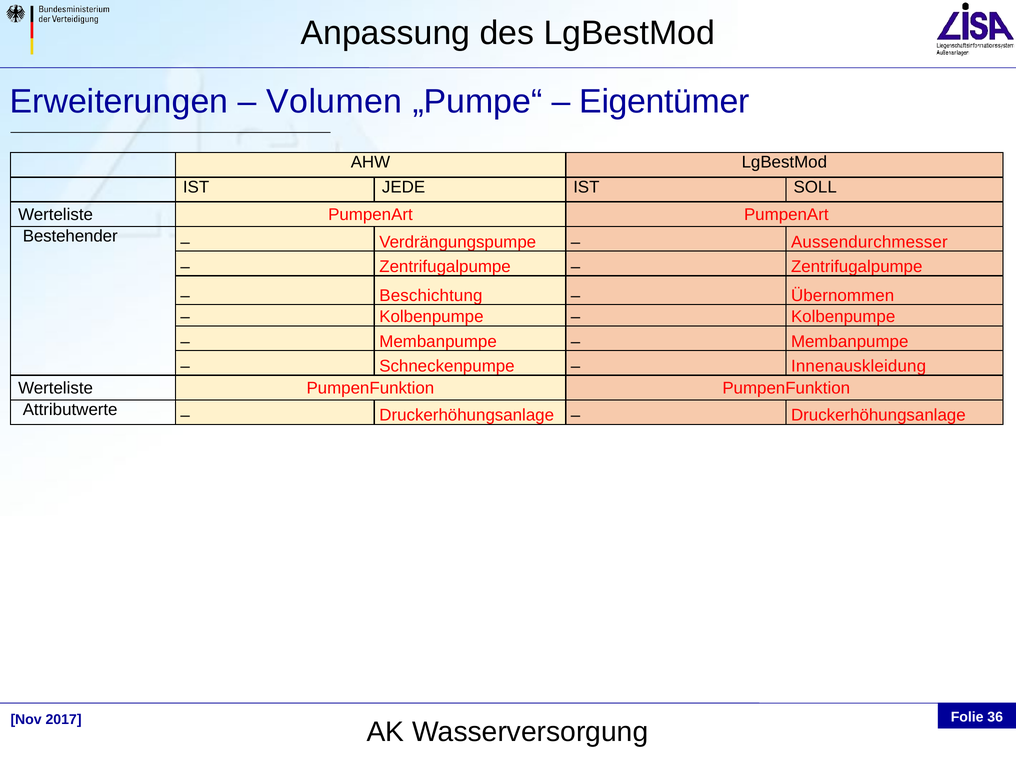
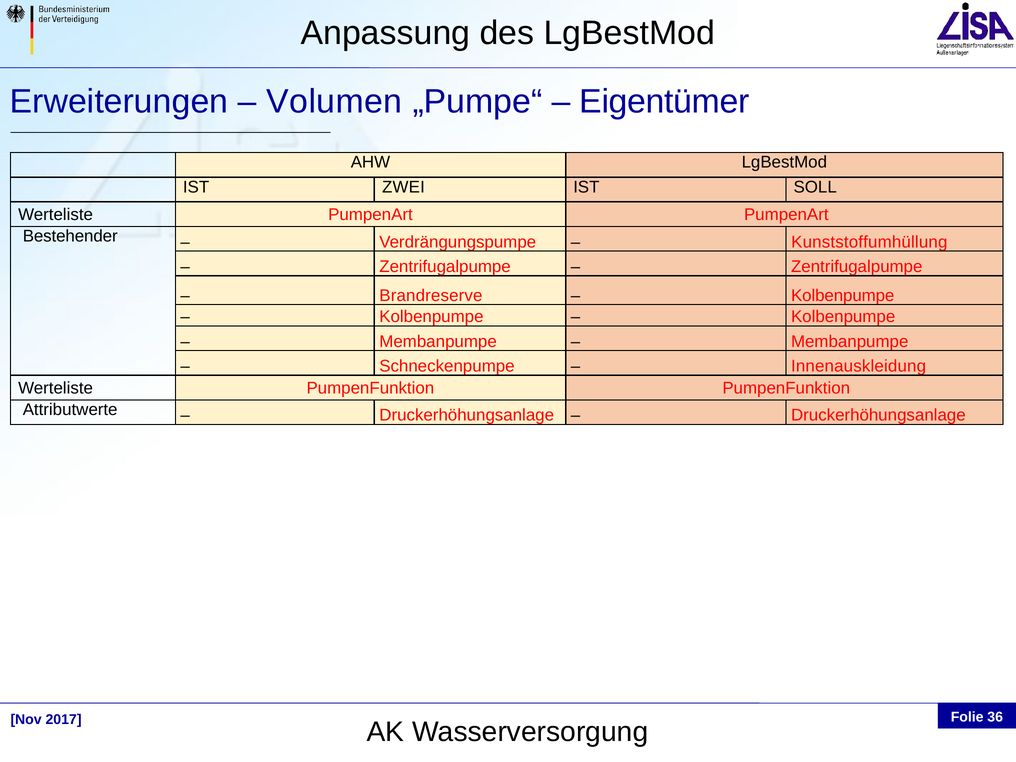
JEDE: JEDE -> ZWEI (403, 187)
Aussendurchmesser: Aussendurchmesser -> Kunststoffumhüllung (869, 242)
Beschichtung: Beschichtung -> Brandreserve (431, 295)
Übernommen: Übernommen -> Kolbenpumpe (843, 295)
